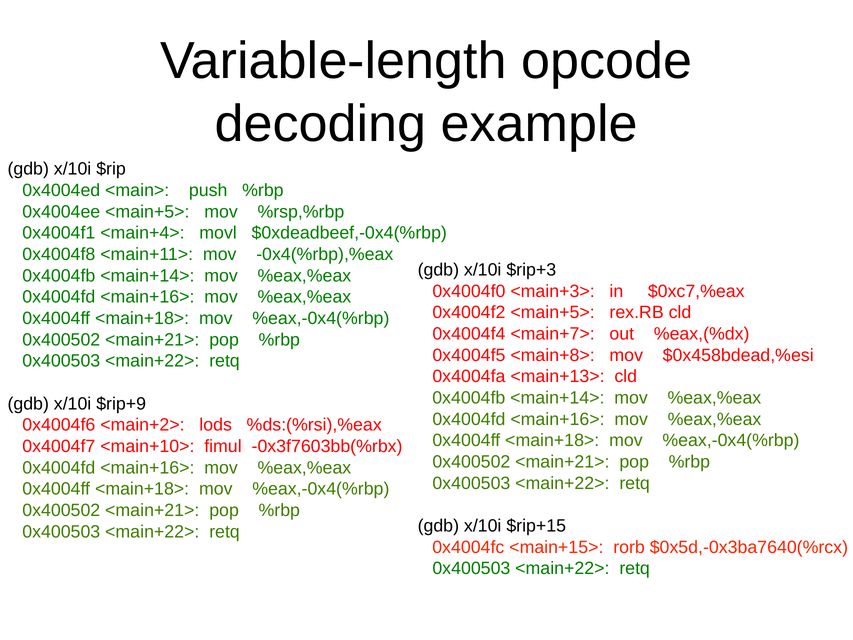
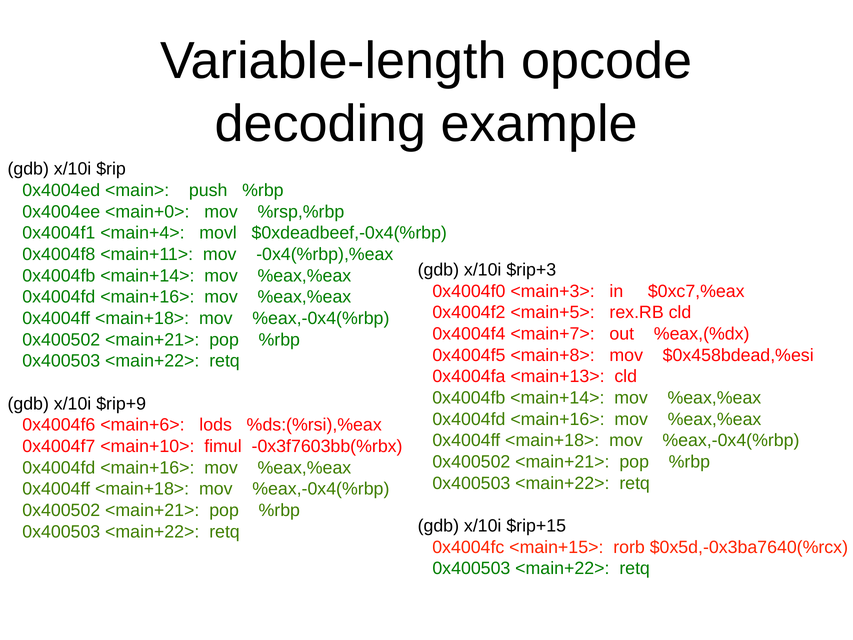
0x4004ee <main+5>: <main+5> -> <main+0> (147, 212)
<main+2>: <main+2> -> <main+6> (142, 425)
